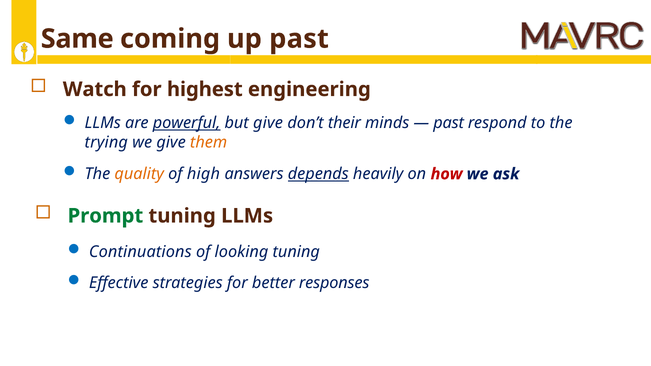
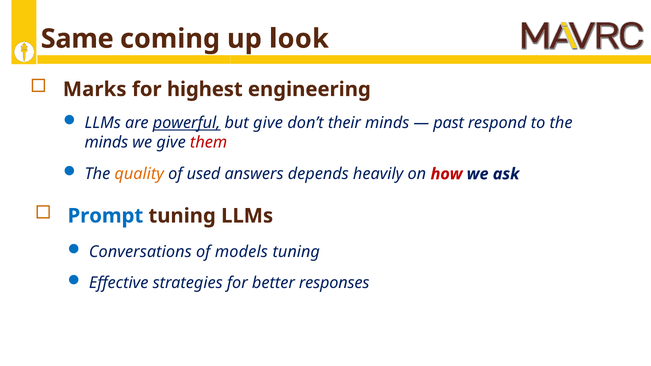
up past: past -> look (299, 39)
Watch: Watch -> Marks (95, 89)
trying: trying -> minds (106, 143)
them colour: orange -> red (209, 143)
high: high -> used (204, 174)
depends underline: present -> none (318, 174)
Prompt colour: green -> blue (105, 216)
Continuations: Continuations -> Conversations (140, 252)
looking: looking -> models (241, 252)
